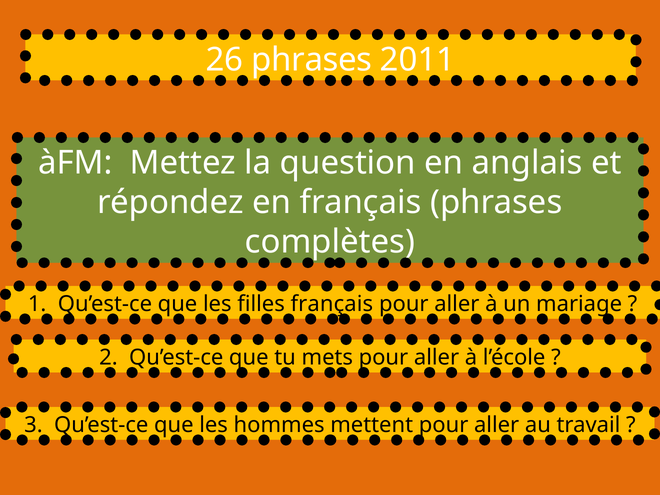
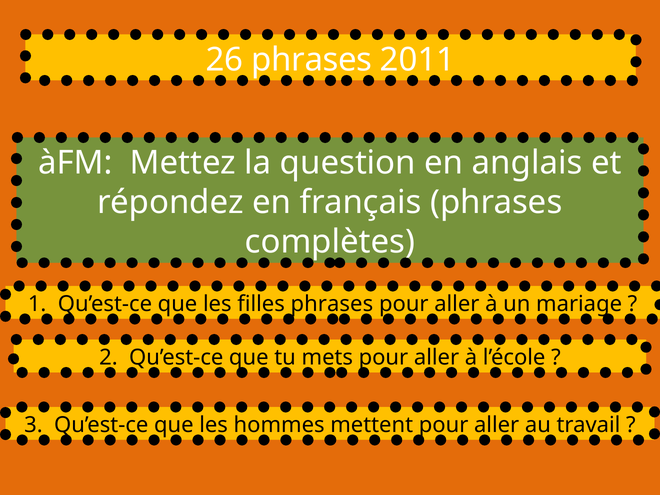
filles français: français -> phrases (332, 304)
